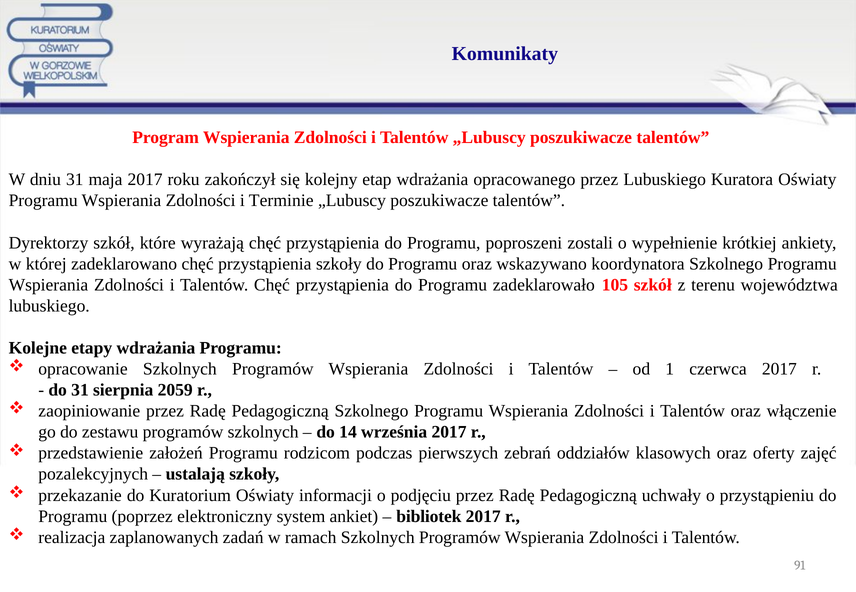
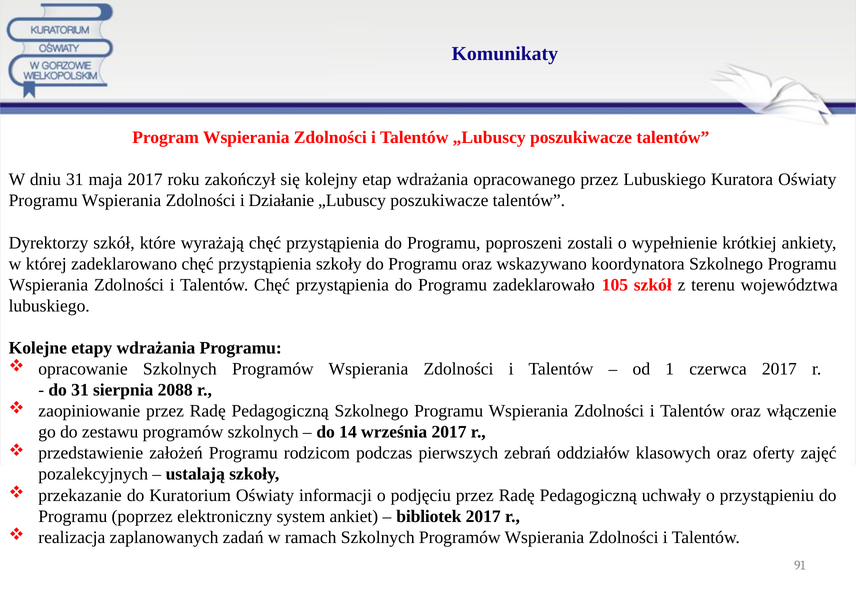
Terminie: Terminie -> Działanie (281, 201)
2059: 2059 -> 2088 (175, 390)
